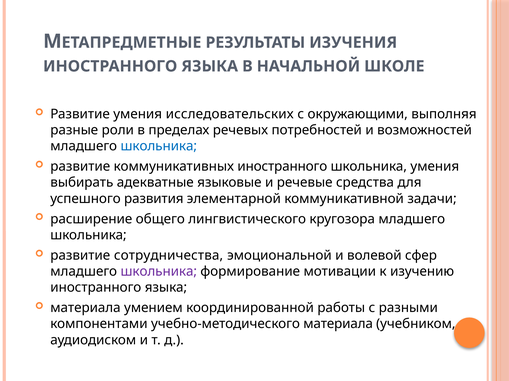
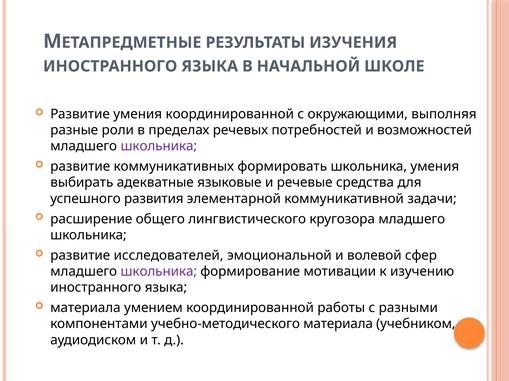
умения исследовательских: исследовательских -> координированной (230, 114)
школьника colour: blue -> purple (159, 146)
коммуникативных иностранного: иностранного -> формировать (282, 167)
сотрудничества: сотрудничества -> исследователей (169, 256)
